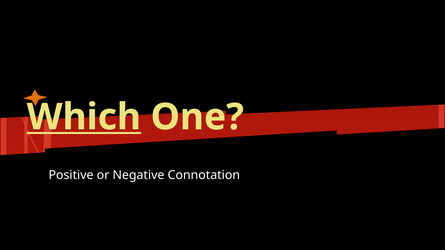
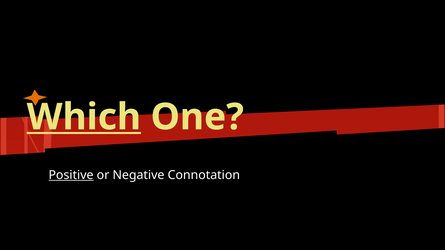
Positive underline: none -> present (71, 175)
